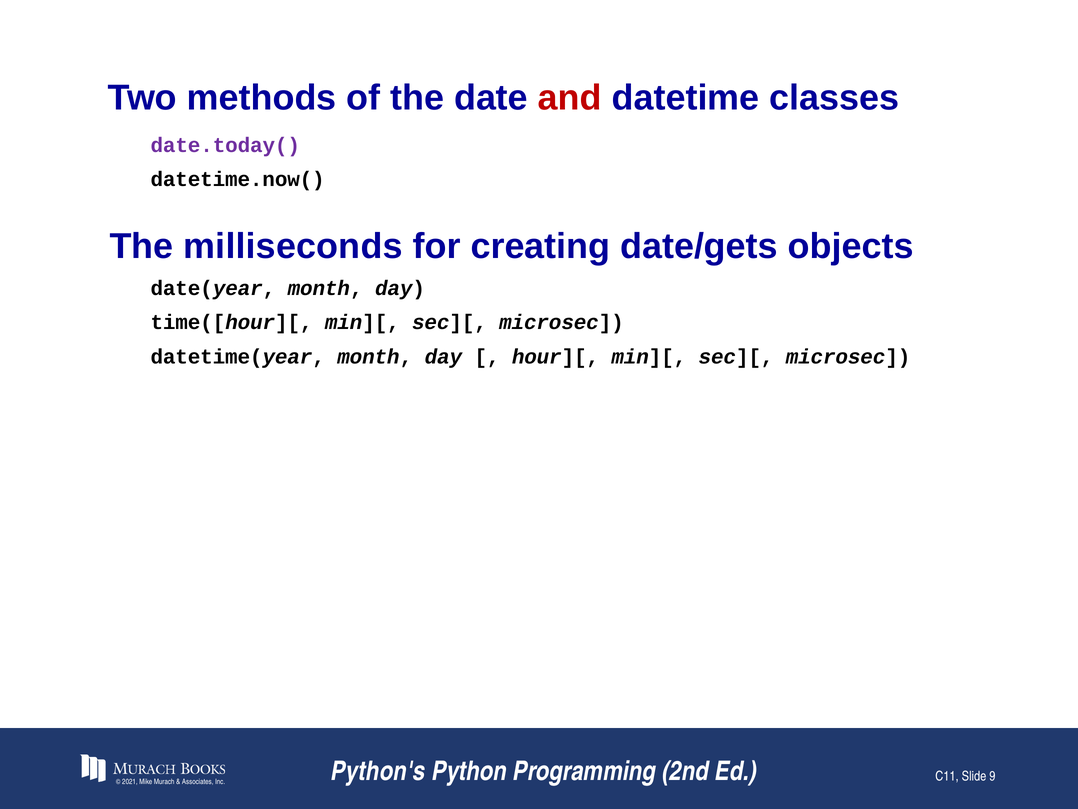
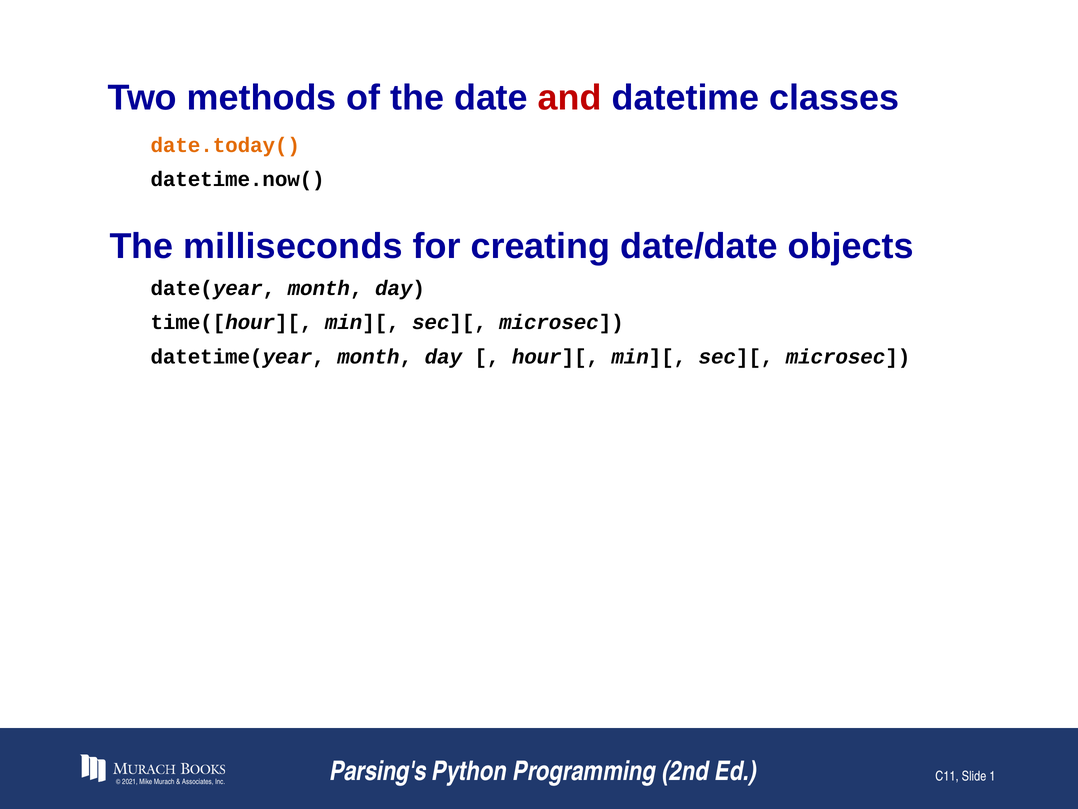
date.today( colour: purple -> orange (225, 145)
date/gets: date/gets -> date/date (699, 246)
Python's: Python's -> Parsing's (378, 771)
9: 9 -> 1 (992, 776)
